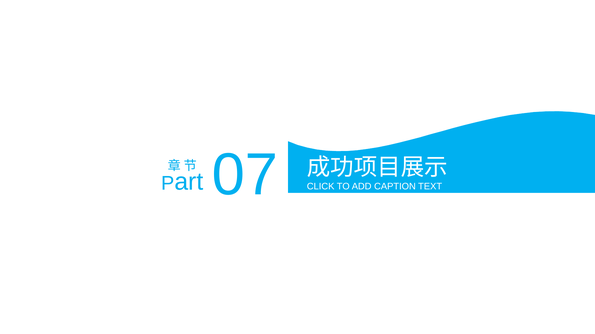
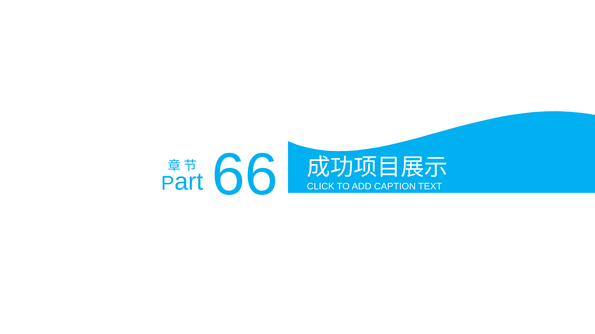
07: 07 -> 66 (245, 175)
